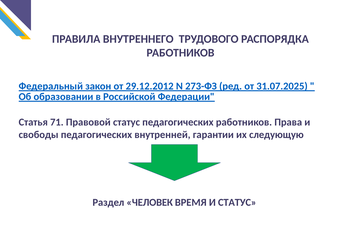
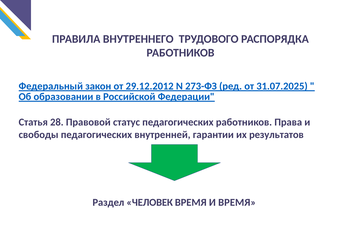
71: 71 -> 28 (57, 122)
следующую: следующую -> результатов (276, 135)
И СТАТУС: СТАТУС -> ВРЕМЯ (237, 202)
